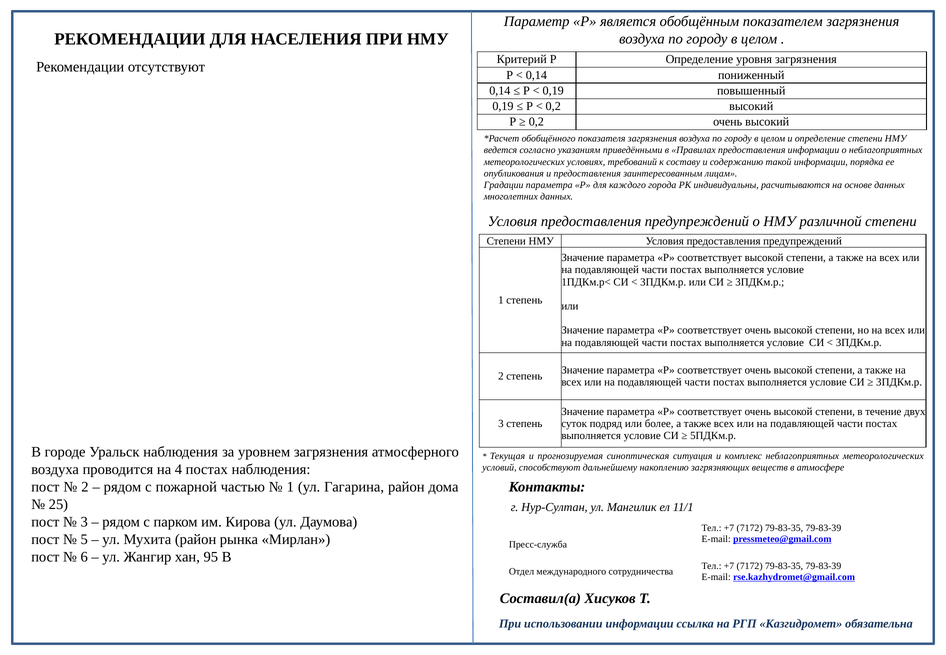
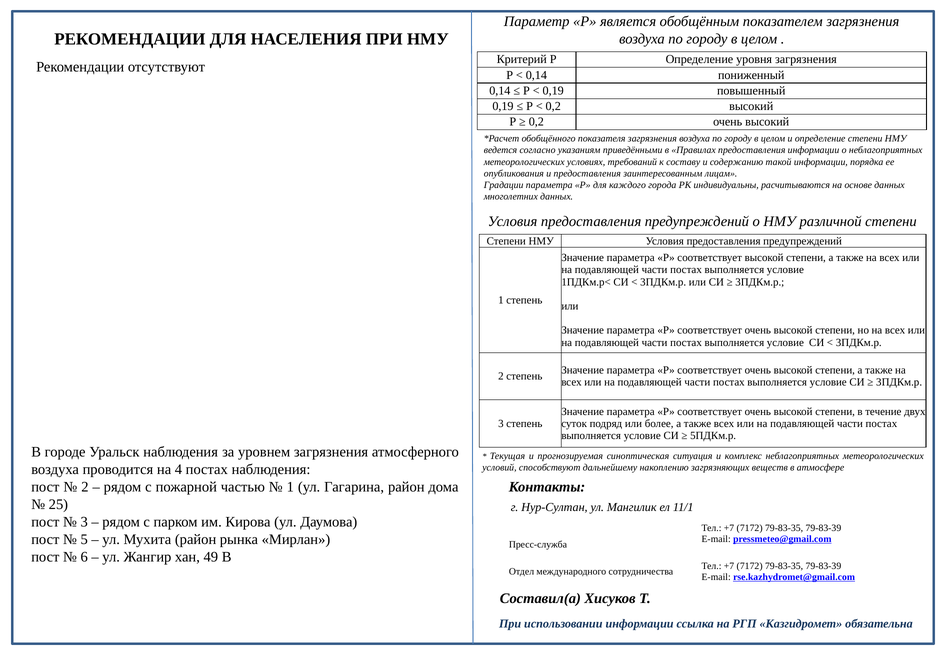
95: 95 -> 49 (211, 557)
